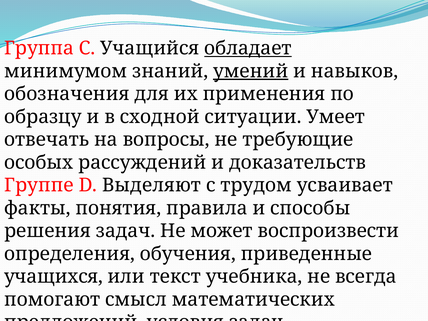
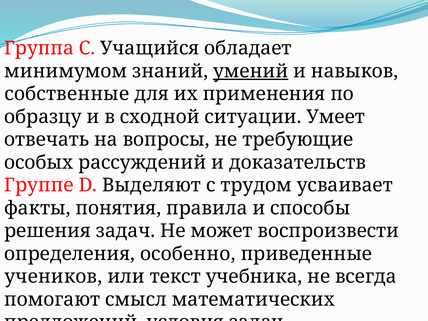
обладает underline: present -> none (248, 48)
обозначения: обозначения -> собственные (67, 94)
обучения: обучения -> особенно (188, 254)
учащихся: учащихся -> учеников (53, 277)
